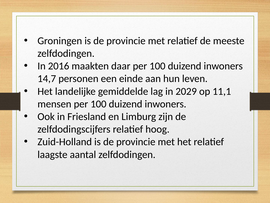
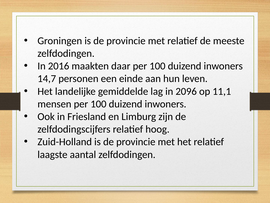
2029: 2029 -> 2096 (186, 91)
